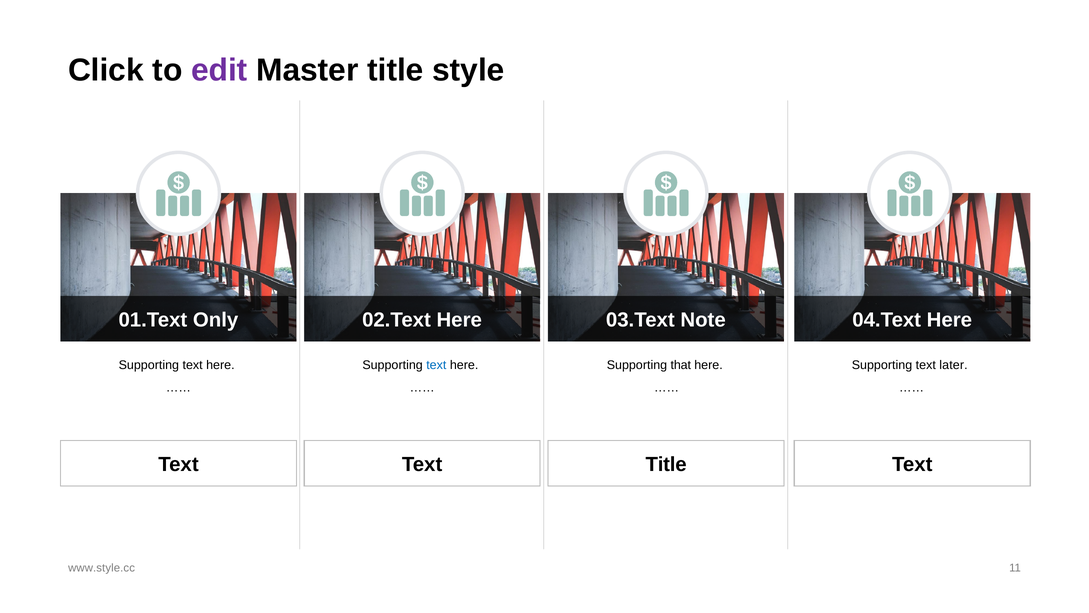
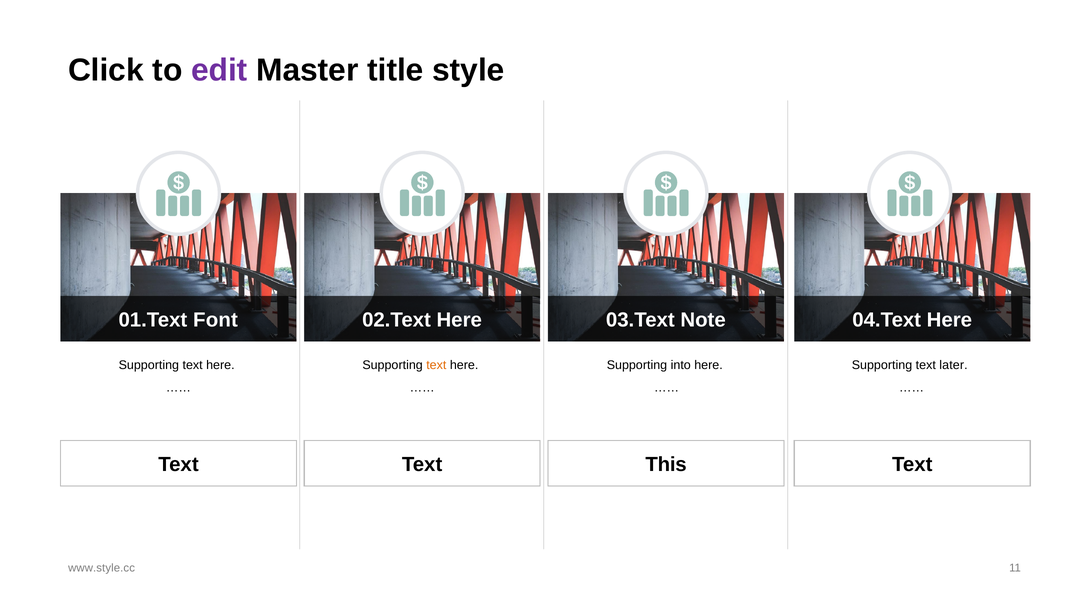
Only: Only -> Font (216, 320)
text colour: blue -> orange (436, 365)
that: that -> into (681, 365)
Text Title: Title -> This (666, 464)
